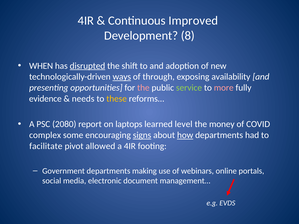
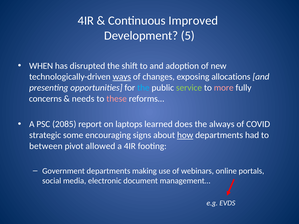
8: 8 -> 5 (188, 36)
disrupted underline: present -> none (87, 66)
through: through -> changes (159, 77)
availability: availability -> allocations (231, 77)
the colour: pink -> light blue (143, 88)
evidence: evidence -> concerns (45, 99)
these colour: yellow -> pink (117, 99)
2080: 2080 -> 2085 (64, 124)
level: level -> does (184, 124)
money: money -> always (222, 124)
complex: complex -> strategic (45, 135)
signs underline: present -> none (142, 135)
facilitate: facilitate -> between (46, 146)
